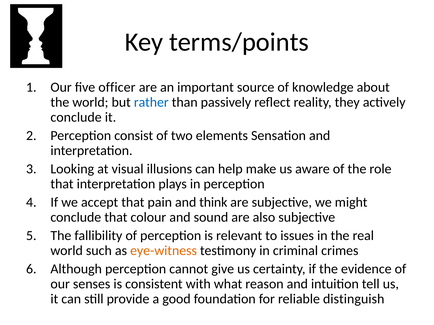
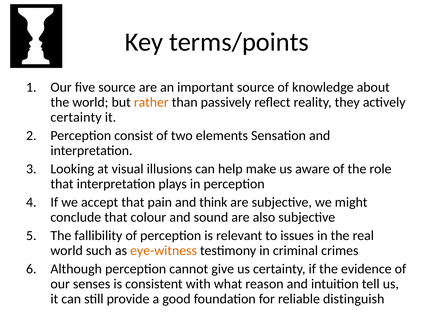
five officer: officer -> source (117, 87)
rather colour: blue -> orange (151, 102)
conclude: conclude -> certainty (76, 117)
